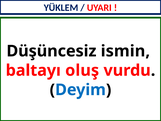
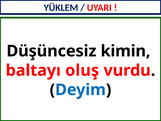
ismin: ismin -> kimin (126, 51)
